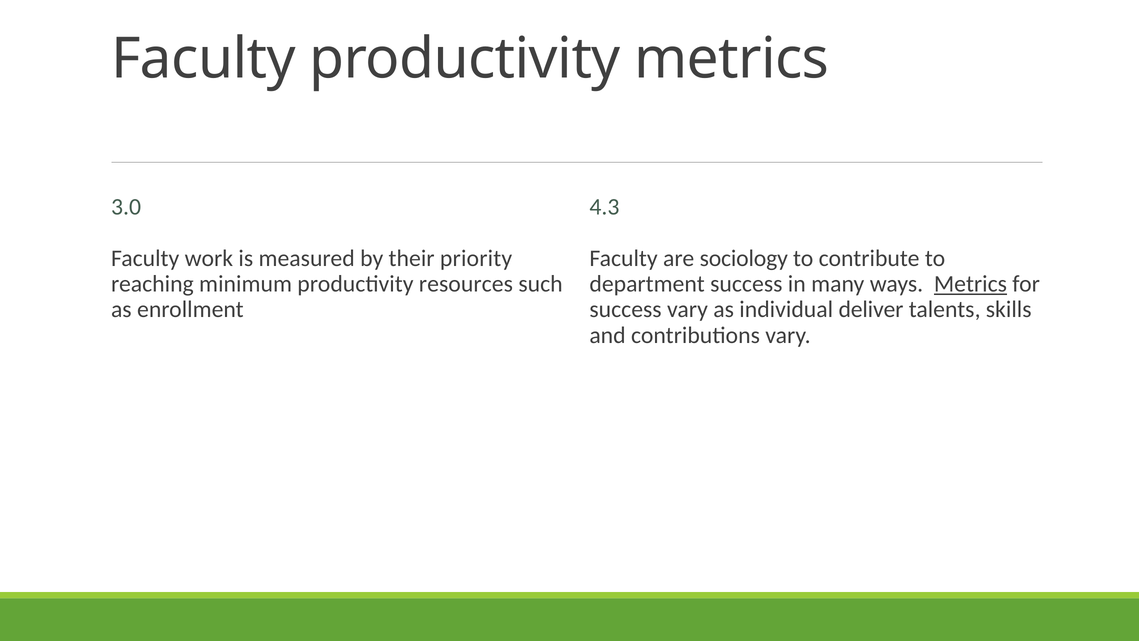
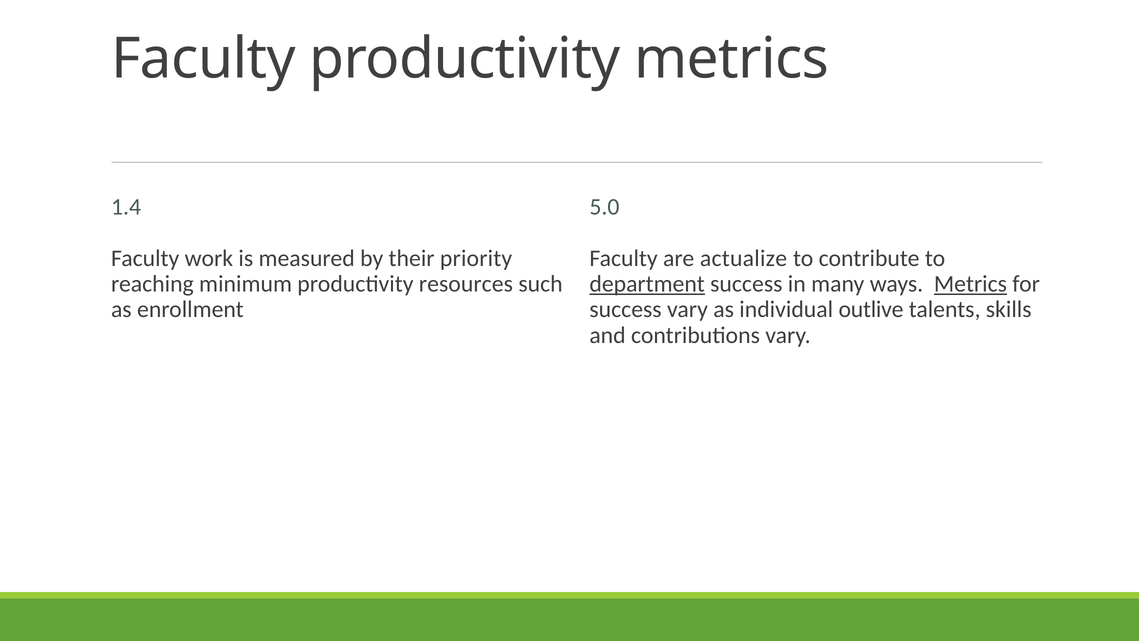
3.0: 3.0 -> 1.4 (126, 207)
4.3: 4.3 -> 5.0 (604, 207)
sociology: sociology -> actualize (744, 258)
department underline: none -> present (647, 284)
deliver: deliver -> outlive (871, 309)
